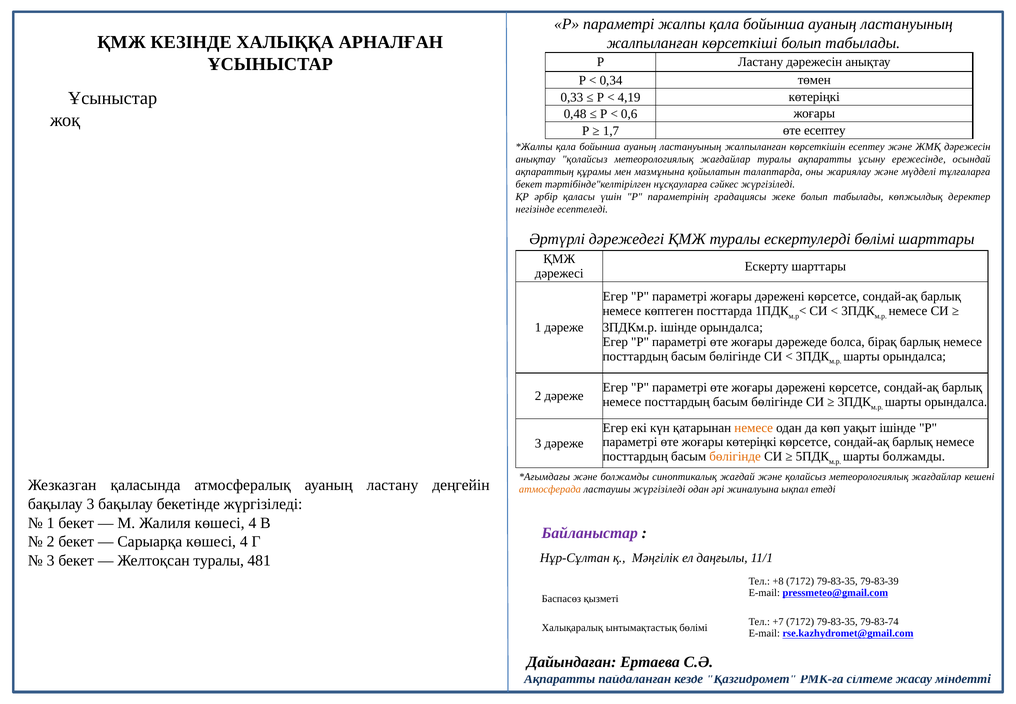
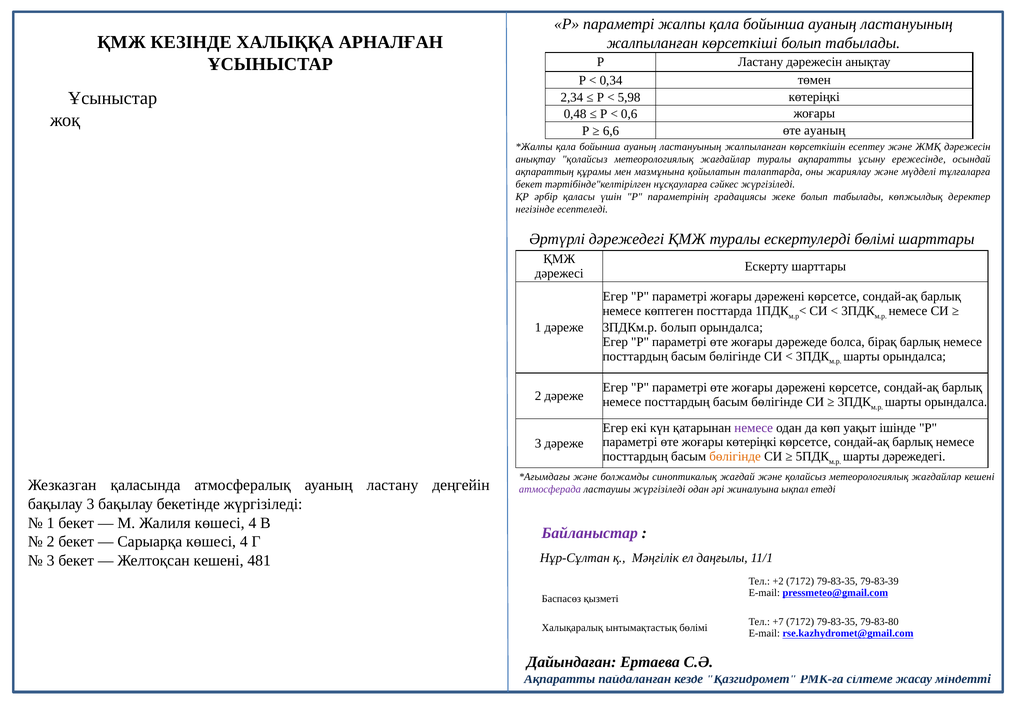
0,33: 0,33 -> 2,34 (572, 97)
4,19: 4,19 -> 5,98 (629, 97)
1,7: 1,7 -> 6,6 (611, 131)
өте есептеу: есептеу -> ауаның (825, 130)
3ПДКм.р ішінде: ішінде -> болып (679, 327)
немесе colour: orange -> purple (754, 427)
шарты болжамды: болжамды -> дәрежедегі (914, 456)
атмосферада colour: orange -> purple (550, 489)
Желтоқсан туралы: туралы -> кешені (219, 560)
+8: +8 -> +2 (778, 581)
79-83-74: 79-83-74 -> 79-83-80 (879, 621)
